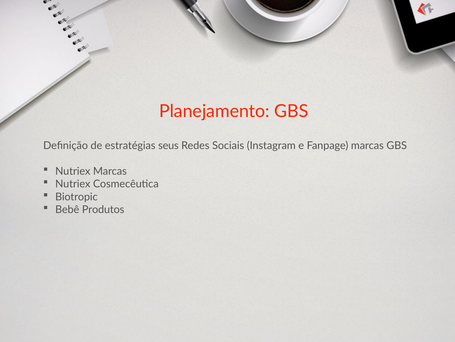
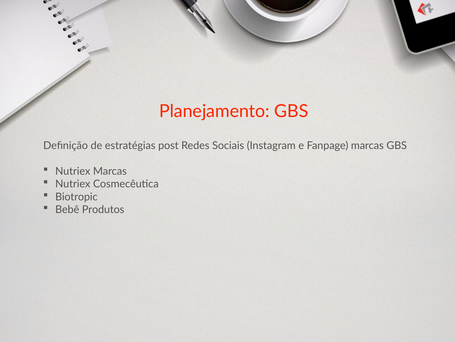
seus: seus -> post (168, 145)
